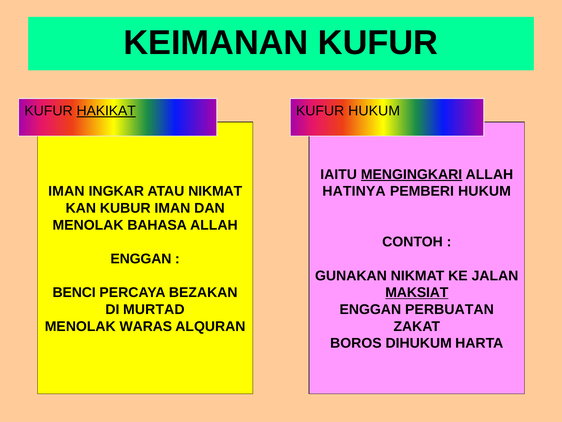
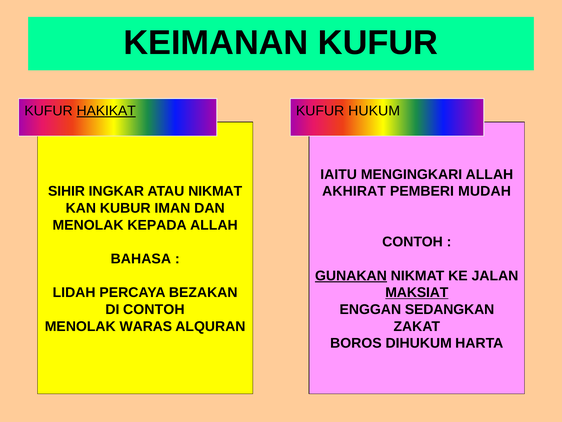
MENGINGKARI underline: present -> none (412, 174)
IMAN: IMAN -> SIHIR (67, 191)
HATINYA: HATINYA -> AKHIRAT (354, 191)
PEMBERI HUKUM: HUKUM -> MUDAH (485, 191)
BAHASA: BAHASA -> KEPADA (157, 225)
ENGGAN: ENGGAN -> BAHASA (141, 259)
GUNAKAN underline: none -> present (351, 275)
BENCI: BENCI -> LIDAH (74, 292)
DI MURTAD: MURTAD -> CONTOH (154, 309)
PERBUATAN: PERBUATAN -> SEDANGKAN (450, 309)
